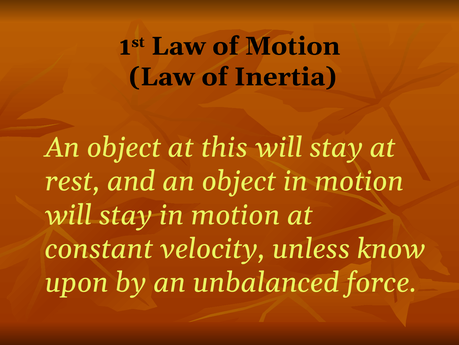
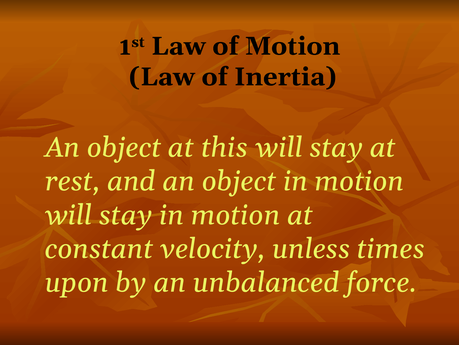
know: know -> times (391, 248)
